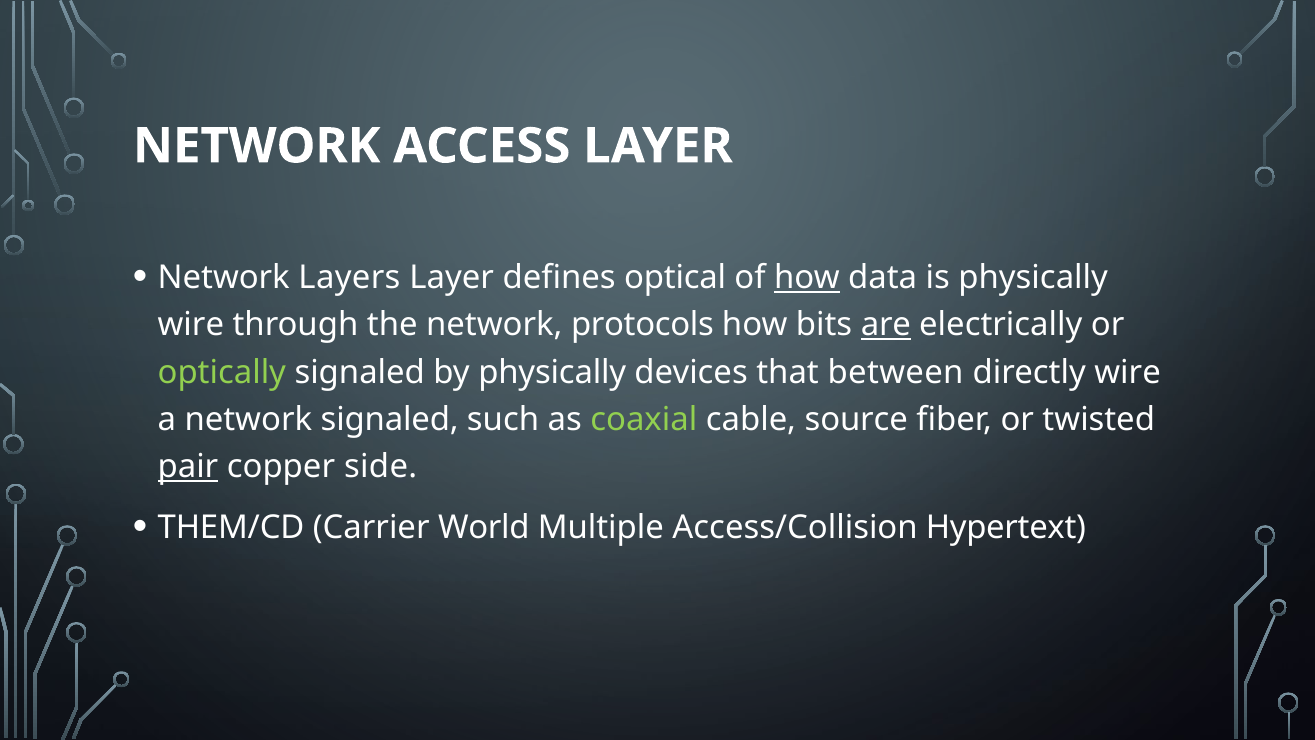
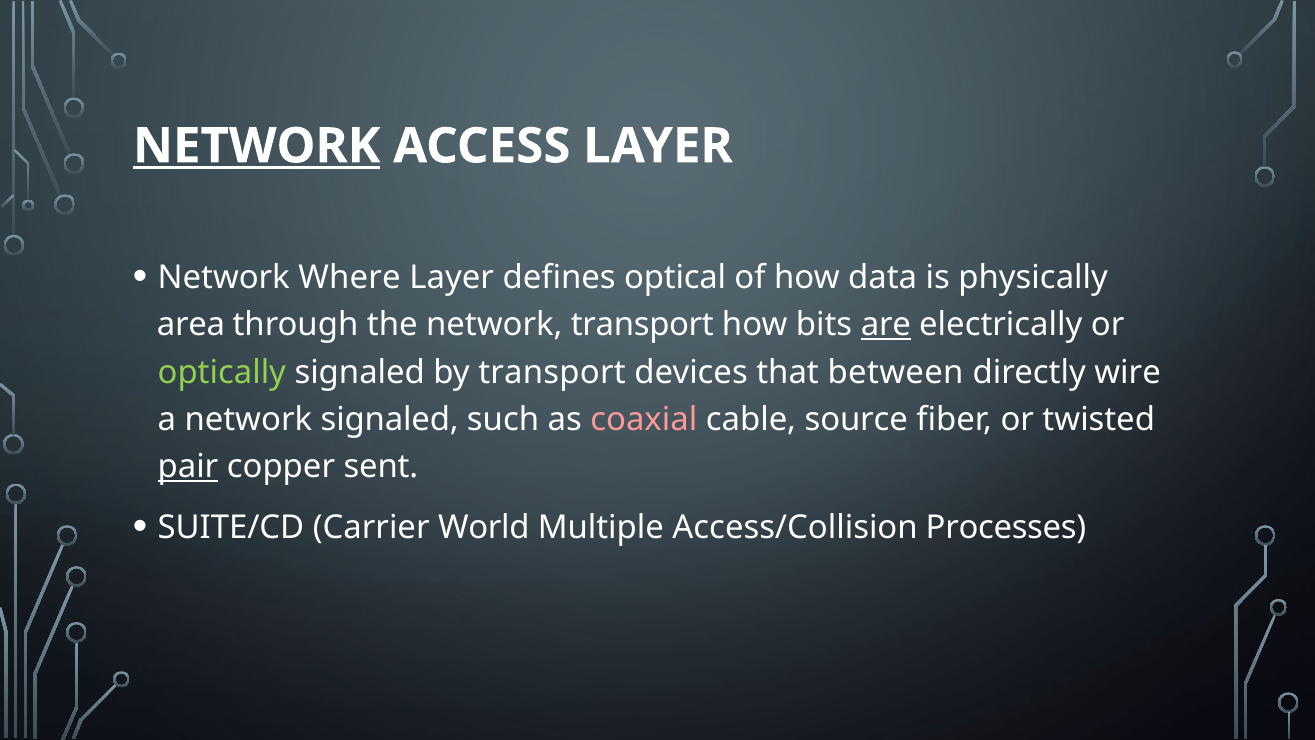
NETWORK underline: none -> present (257, 146)
Layers: Layers -> Where (350, 277)
how underline: present -> none (807, 277)
wire: wire -> area (191, 325)
network protocols: protocols -> transport (642, 325)
by physically: physically -> transport (552, 372)
coaxial colour: light green -> pink (644, 419)
side: side -> sent (381, 467)
THEM/CD: THEM/CD -> SUITE/CD (231, 528)
Hypertext: Hypertext -> Processes (1006, 528)
